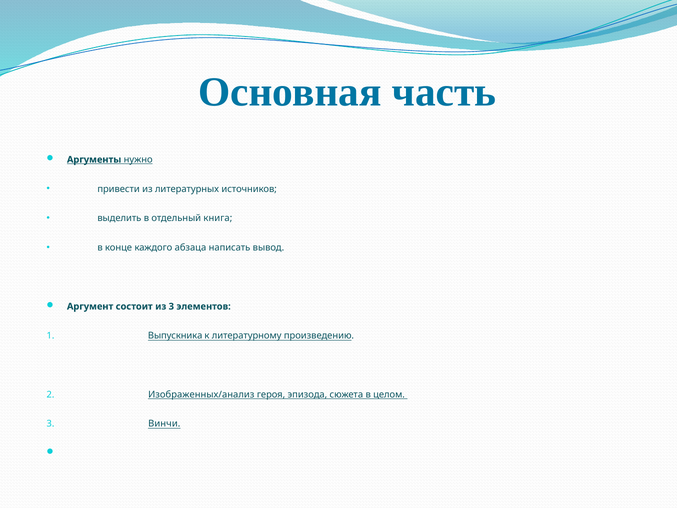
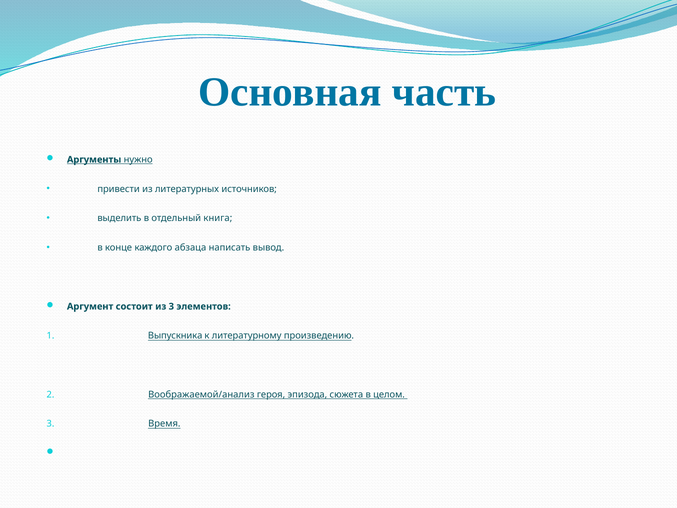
Изображенных/анализ: Изображенных/анализ -> Воображаемой/анализ (201, 394)
Винчи: Винчи -> Время (164, 424)
